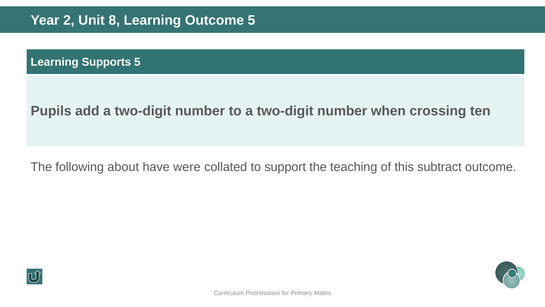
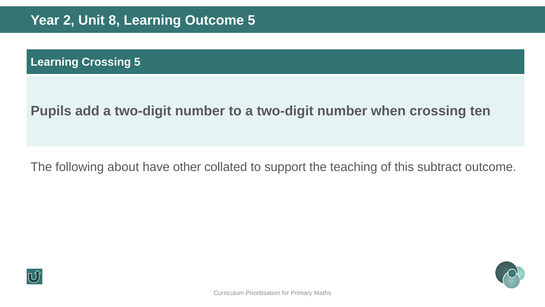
Learning Supports: Supports -> Crossing (106, 62)
were: were -> other (187, 167)
